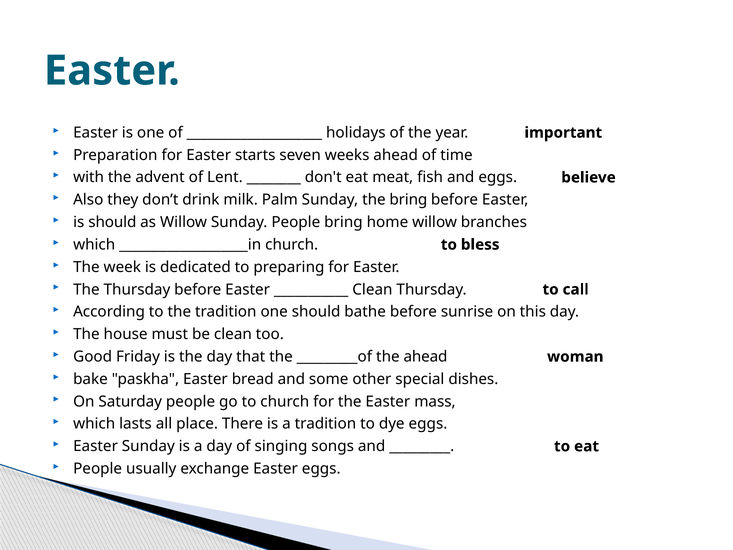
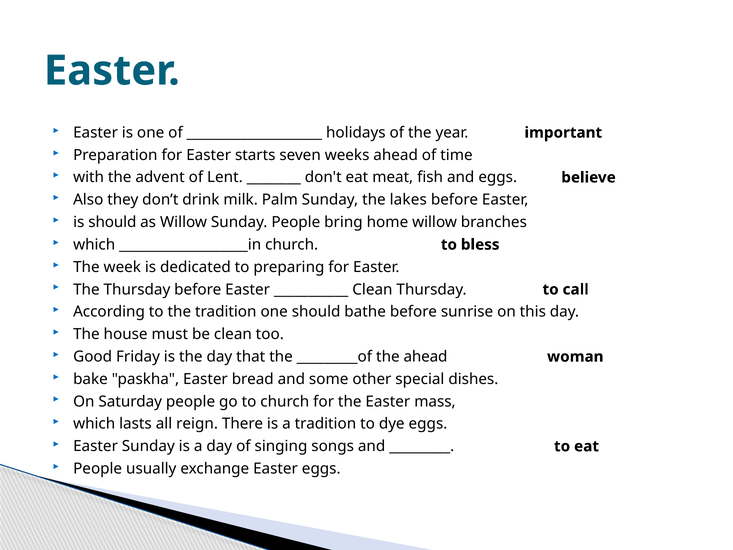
the bring: bring -> lakes (408, 200)
place: place -> reign (197, 424)
